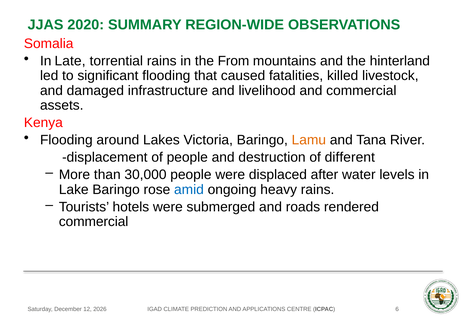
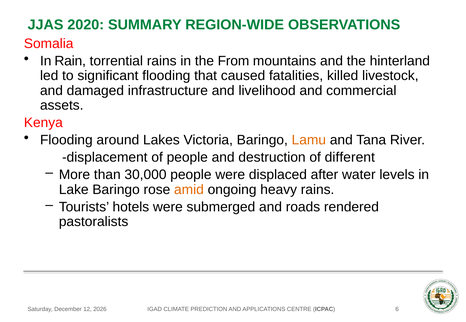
Late: Late -> Rain (70, 61)
amid colour: blue -> orange (189, 190)
commercial: commercial -> pastoralists (94, 222)
